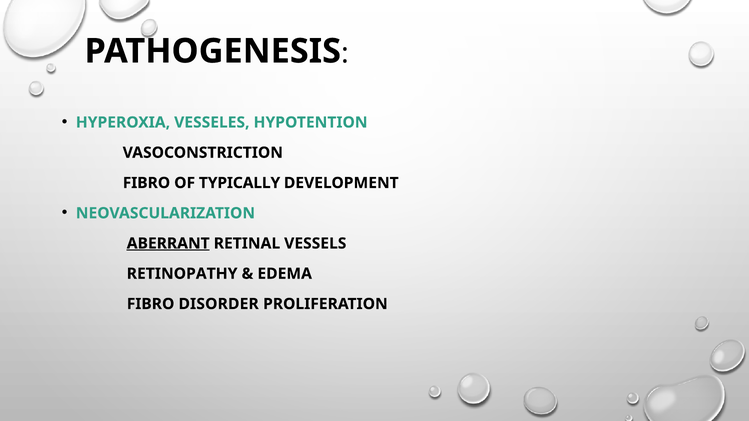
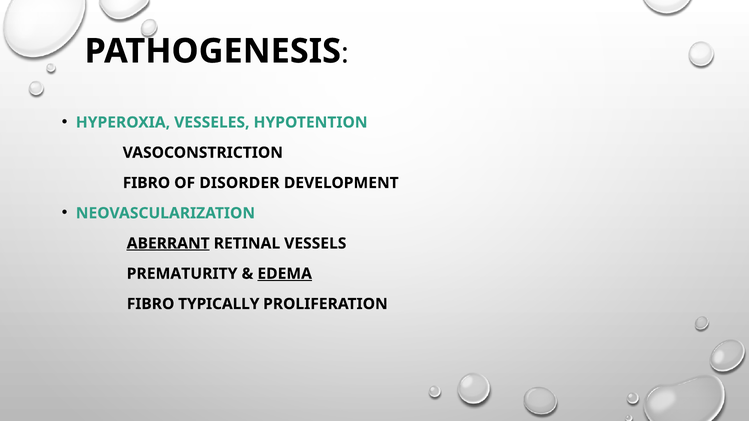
TYPICALLY: TYPICALLY -> DISORDER (239, 183)
RETINOPATHY: RETINOPATHY -> PREMATURITY (182, 274)
EDEMA underline: none -> present (285, 274)
DISORDER: DISORDER -> TYPICALLY (219, 304)
